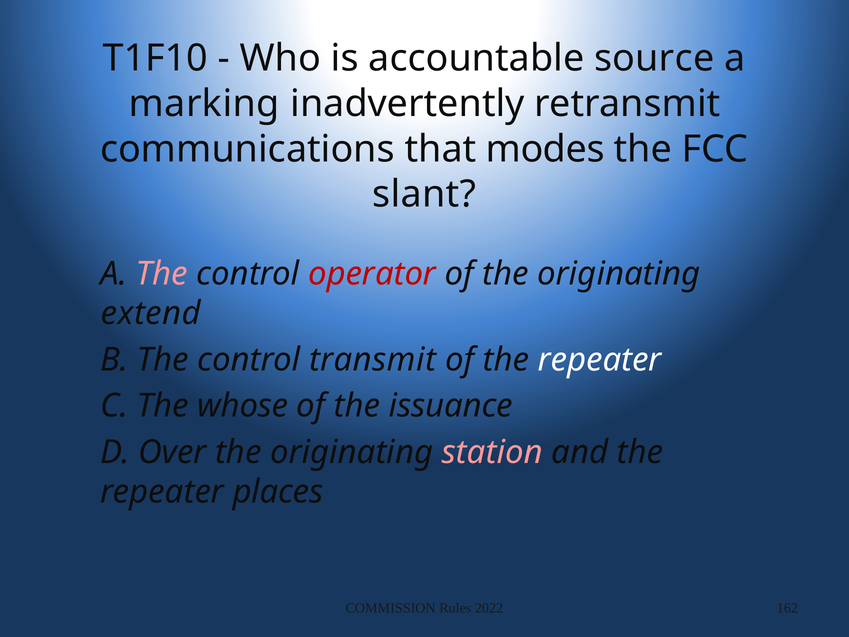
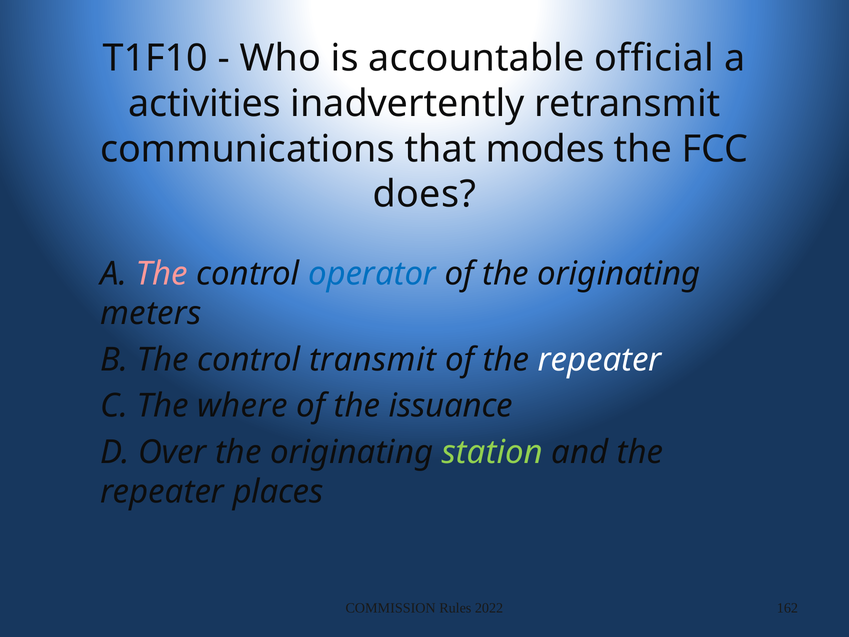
source: source -> official (654, 58)
marking: marking -> activities (204, 104)
slant: slant -> does (424, 194)
operator colour: red -> blue (372, 274)
extend: extend -> meters (151, 313)
whose: whose -> where (242, 406)
station colour: pink -> light green (492, 452)
